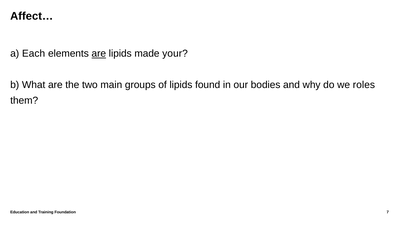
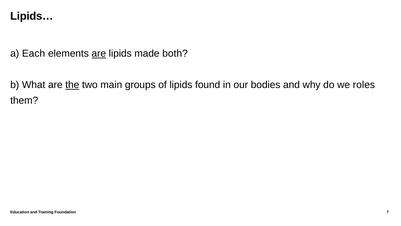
Affect…: Affect… -> Lipids… (32, 16)
your: your -> both (175, 54)
the underline: none -> present (72, 85)
